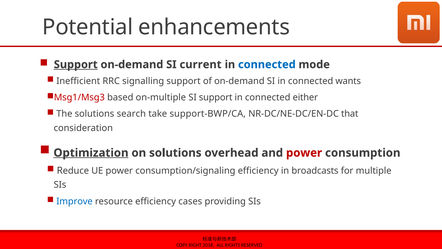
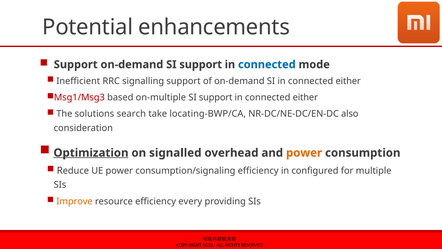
Support underline: present -> none (76, 64)
on-demand SI current: current -> support (201, 64)
SI in connected wants: wants -> either (348, 81)
support-BWP/CA: support-BWP/CA -> locating-BWP/CA (208, 114)
that: that -> also (350, 114)
on solutions: solutions -> signalled (175, 153)
power colour: red -> orange (304, 153)
broadcasts: broadcasts -> configured (315, 170)
Improve colour: blue -> orange (75, 201)
cases: cases -> every (190, 201)
